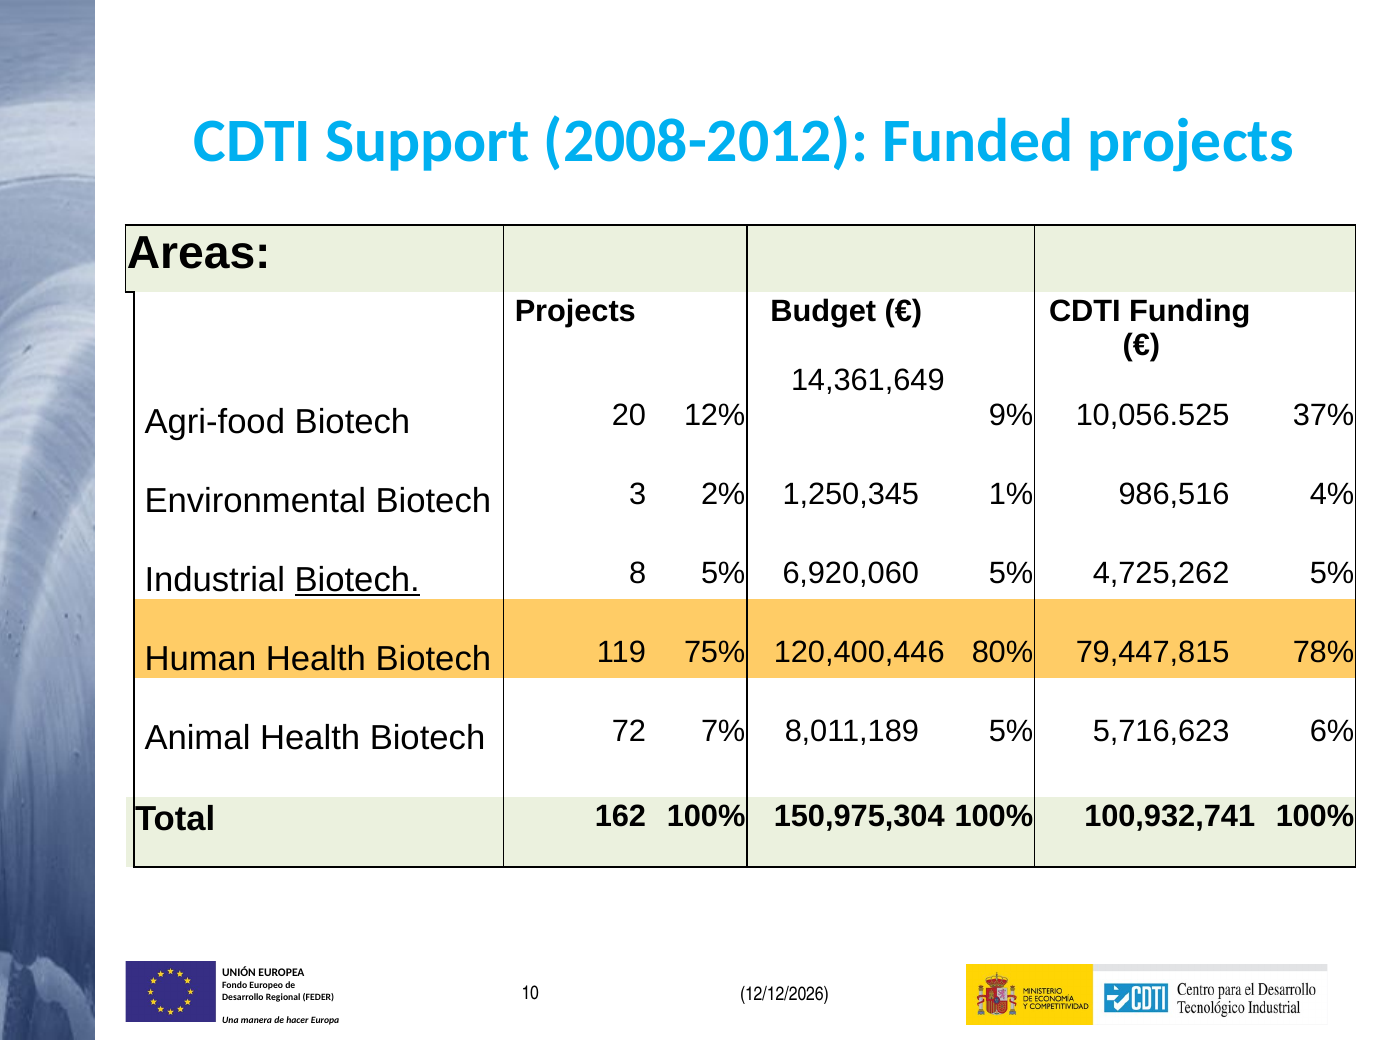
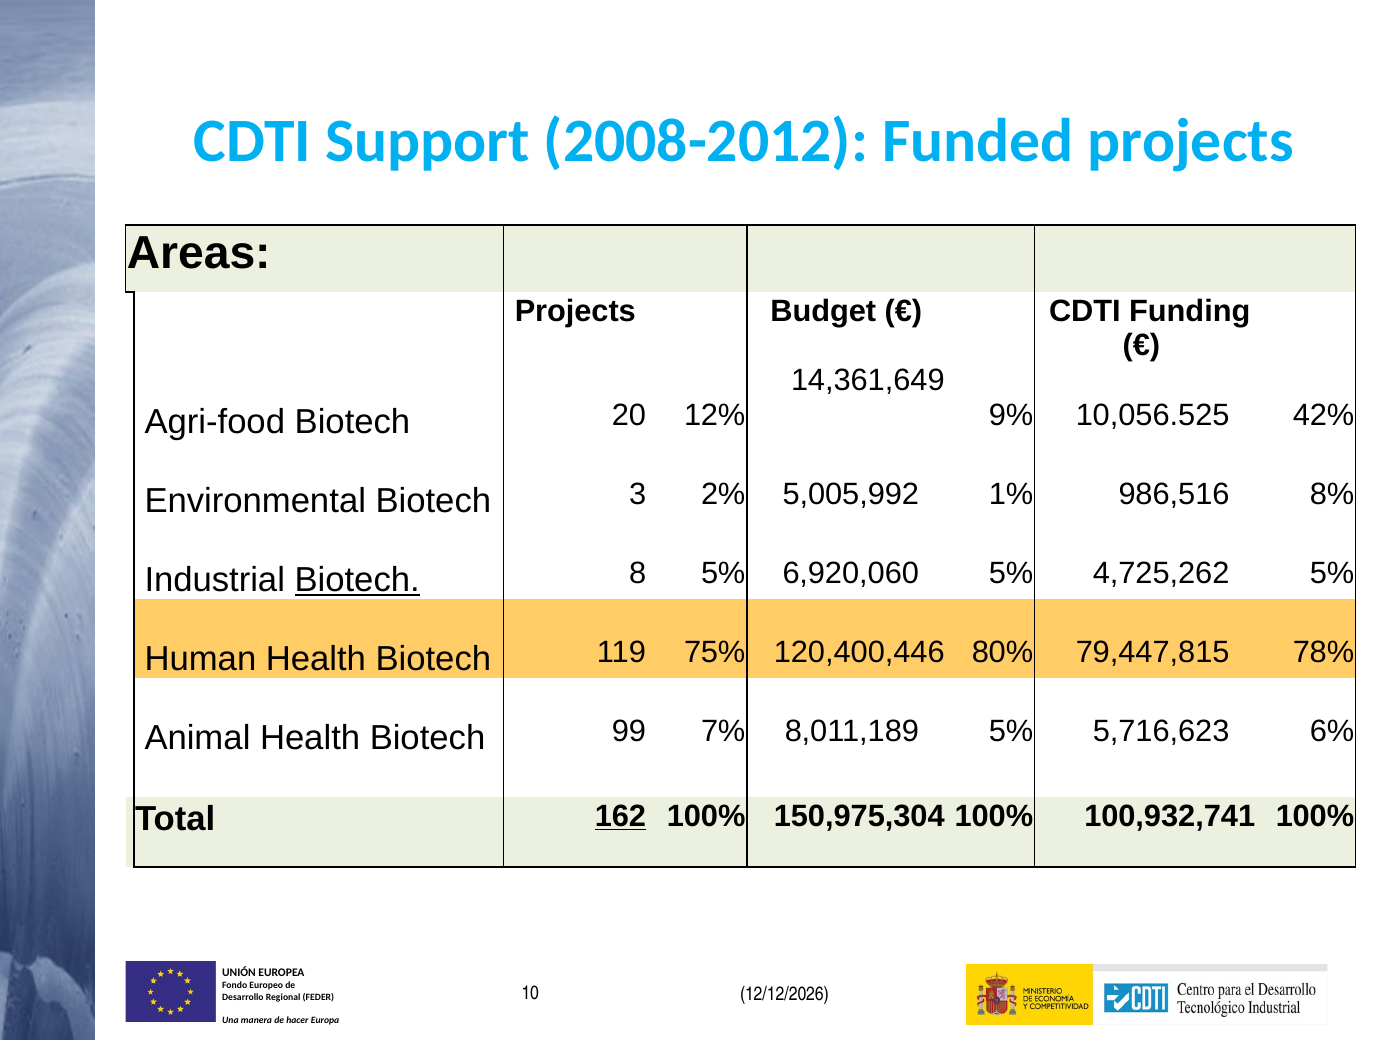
37%: 37% -> 42% (1324, 415)
1,250,345: 1,250,345 -> 5,005,992 (851, 494)
4%: 4% -> 8% (1332, 494)
72: 72 -> 99 (629, 731)
162 underline: none -> present (620, 816)
